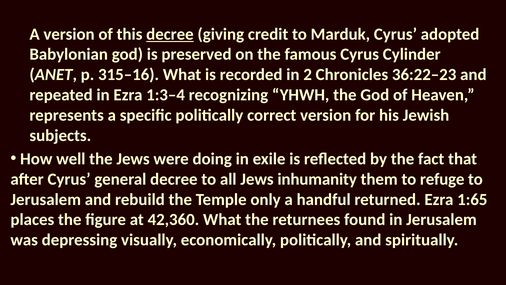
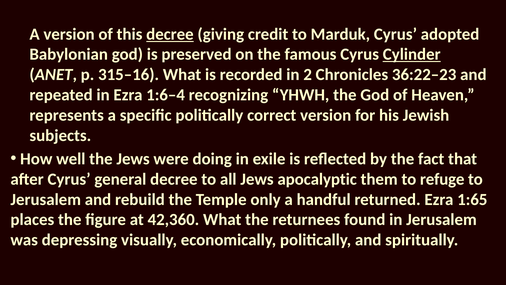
Cylinder underline: none -> present (412, 54)
1:3–4: 1:3–4 -> 1:6–4 (166, 95)
inhumanity: inhumanity -> apocalyptic (317, 179)
